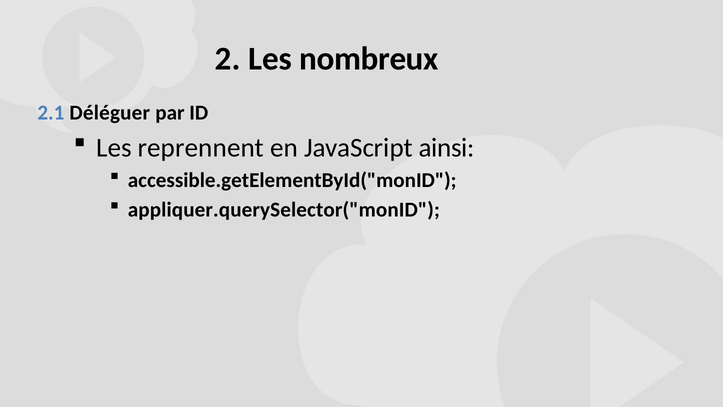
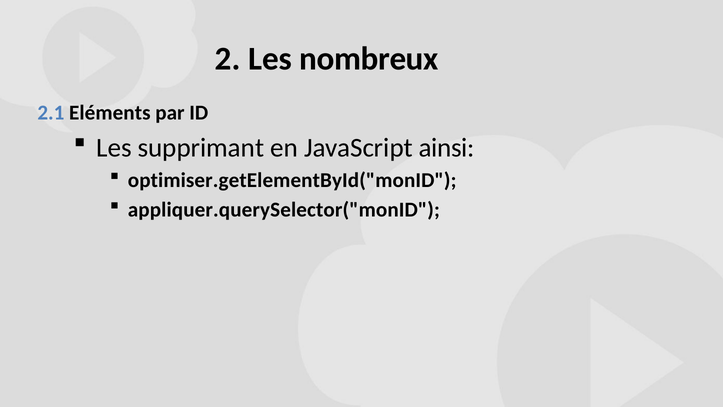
Déléguer: Déléguer -> Eléments (110, 113)
reprennent: reprennent -> supprimant (201, 148)
accessible.getElementById("monID: accessible.getElementById("monID -> optimiser.getElementById("monID (292, 180)
